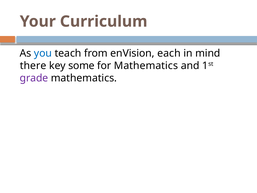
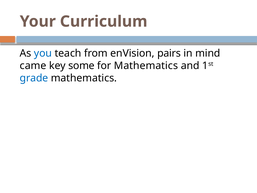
each: each -> pairs (169, 53)
there: there -> came (33, 66)
grade colour: purple -> blue (34, 78)
